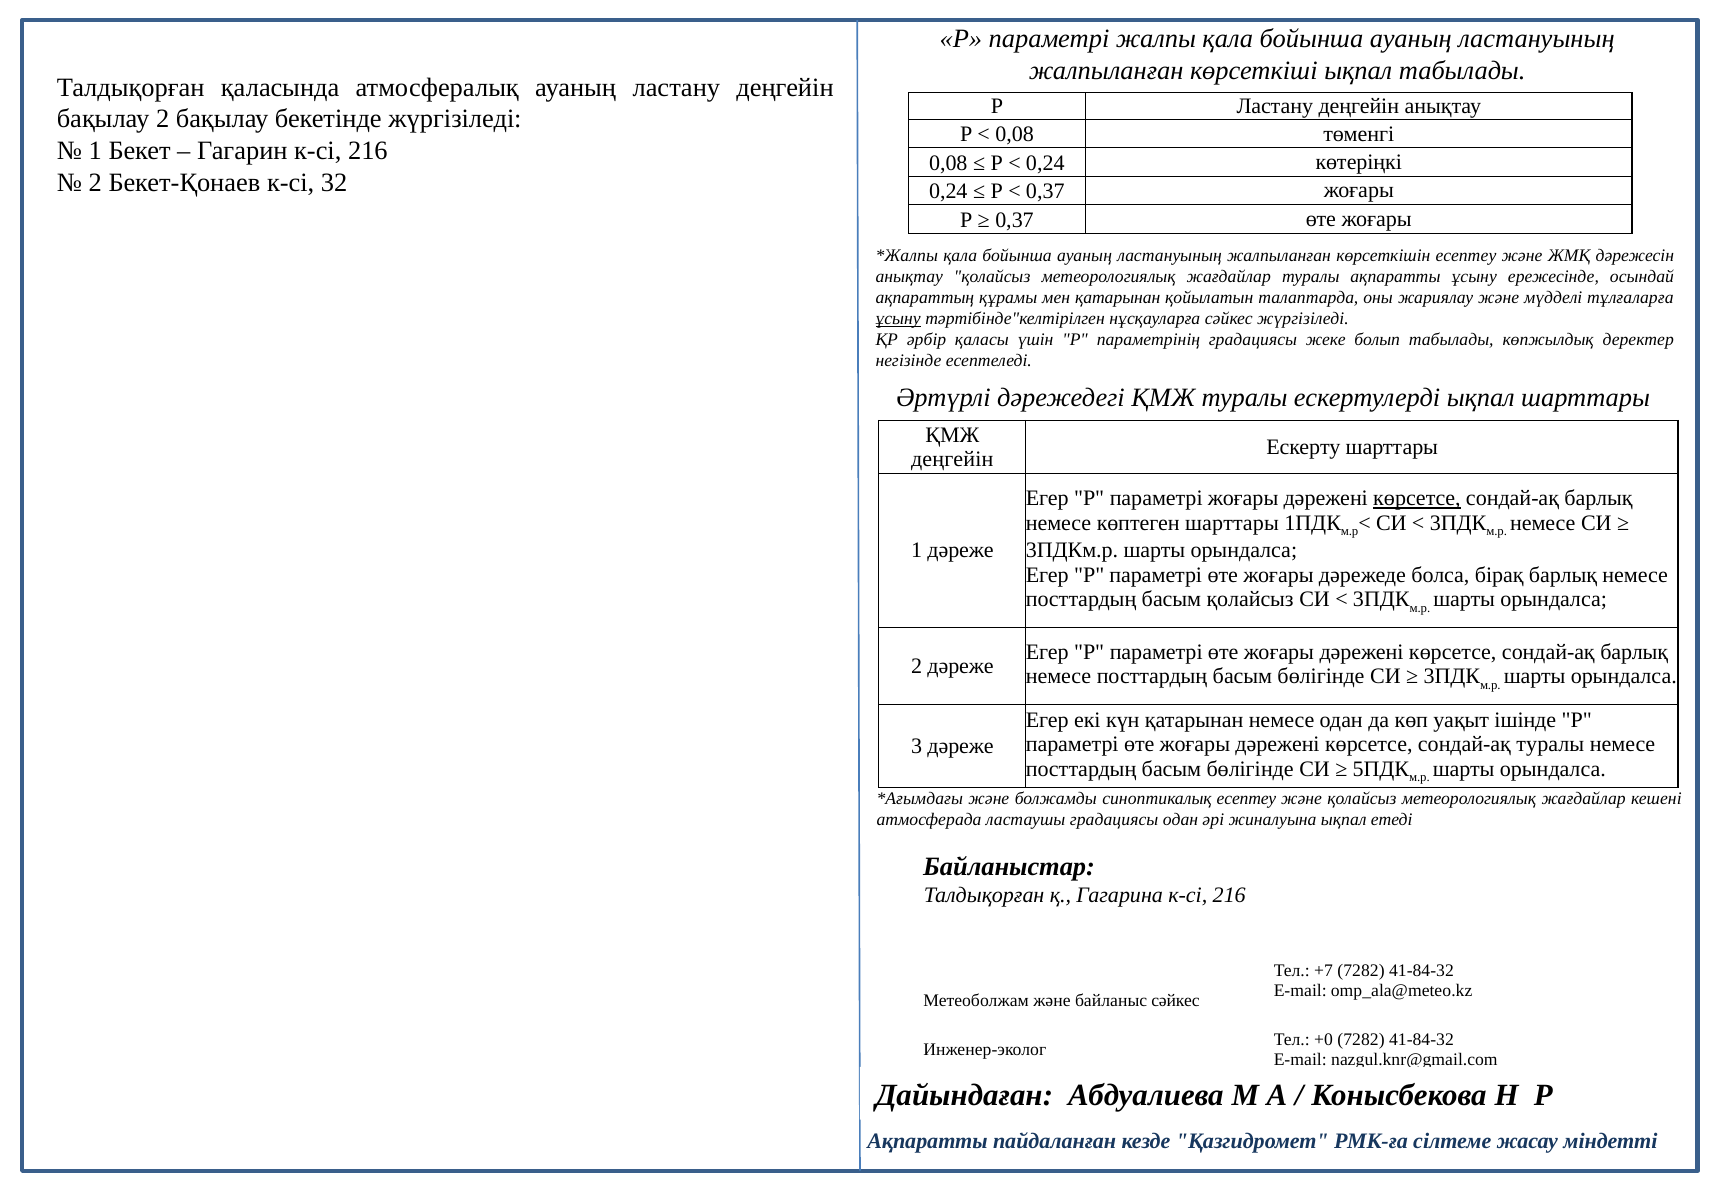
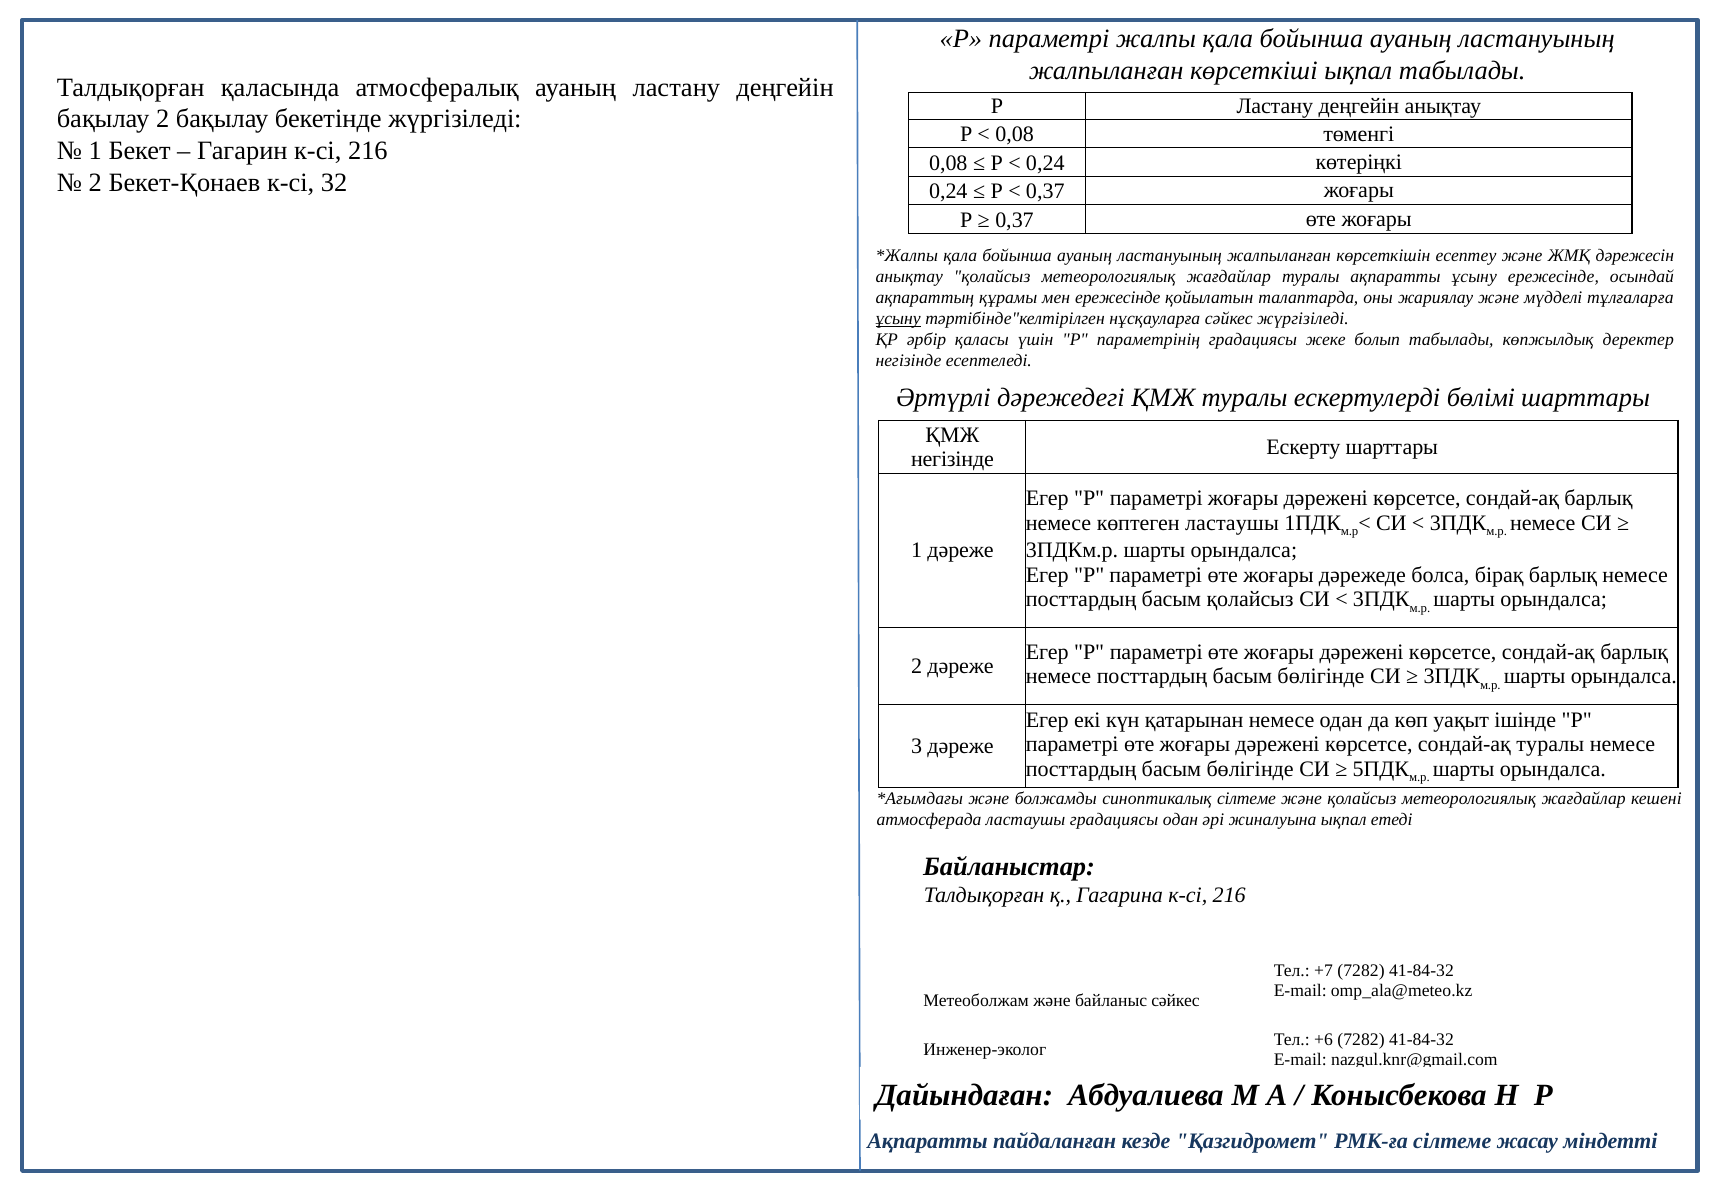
мен қатарынан: қатарынан -> ережесінде (1118, 297)
ескертулерді ықпал: ықпал -> бөлімі (1481, 398)
деңгейін: деңгейін -> негізінде (952, 459)
көрсетсе underline: present -> none (1417, 498)
көптеген шарттары: шарттары -> ластаушы (1232, 523)
синоптикалық есептеу: есептеу -> сілтеме (1247, 798)
+0: +0 -> +6 (1324, 1040)
